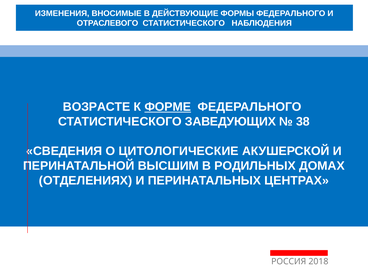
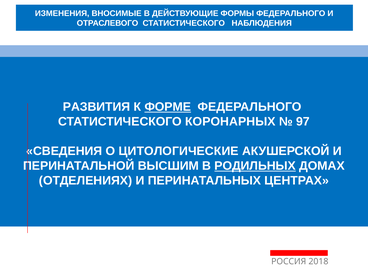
ВОЗРАСТЕ: ВОЗРАСТЕ -> РАЗВИТИЯ (97, 107)
ЗАВЕДУЮЩИХ: ЗАВЕДУЮЩИХ -> КОРОНАРНЫХ (230, 122)
38: 38 -> 97 (303, 122)
РОДИЛЬНЫХ underline: none -> present (255, 166)
